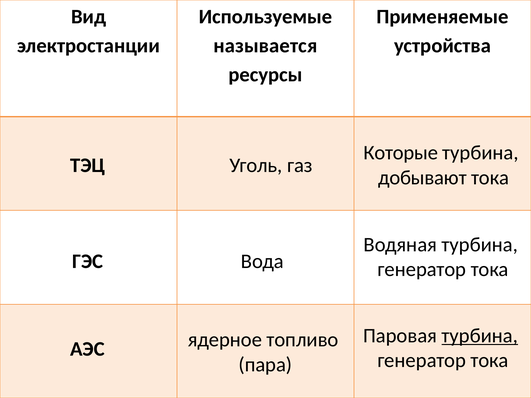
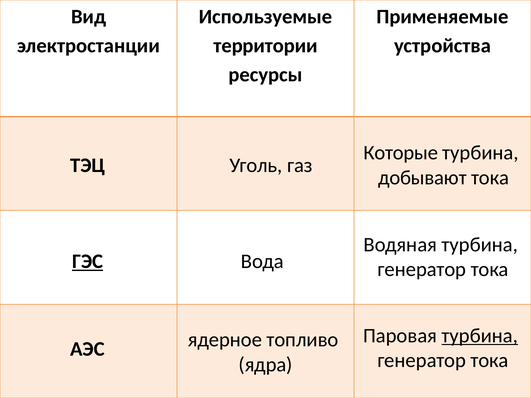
называется: называется -> территории (266, 46)
ГЭС underline: none -> present (88, 262)
пара: пара -> ядра (265, 365)
